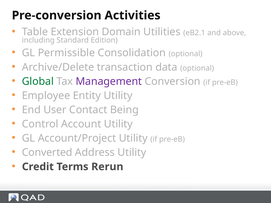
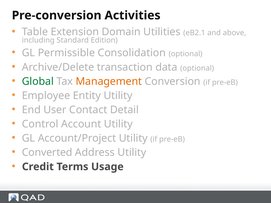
Management colour: purple -> orange (109, 81)
Being: Being -> Detail (124, 110)
Rerun: Rerun -> Usage (107, 167)
